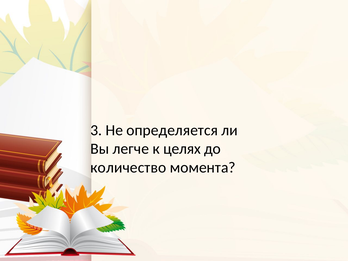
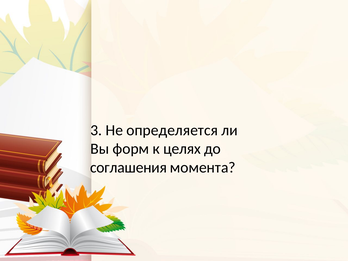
легче: легче -> форм (131, 149)
количество: количество -> соглашения (129, 167)
